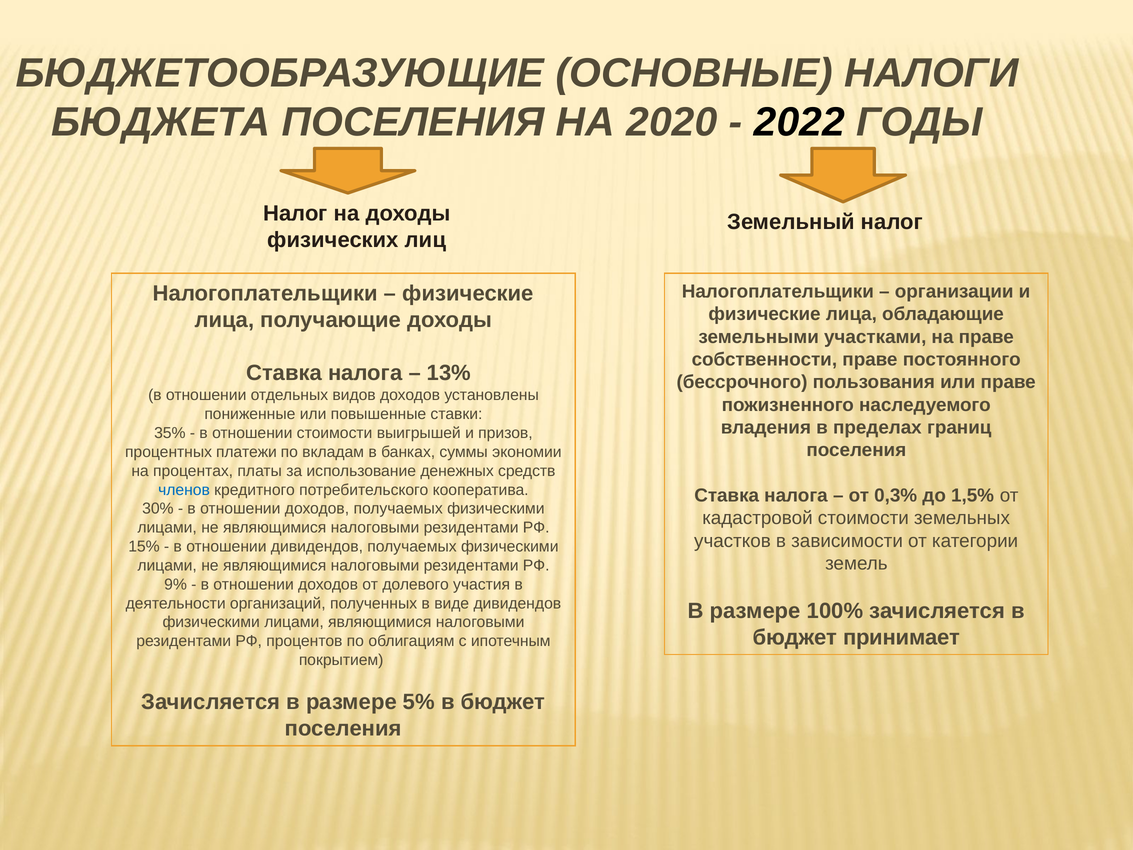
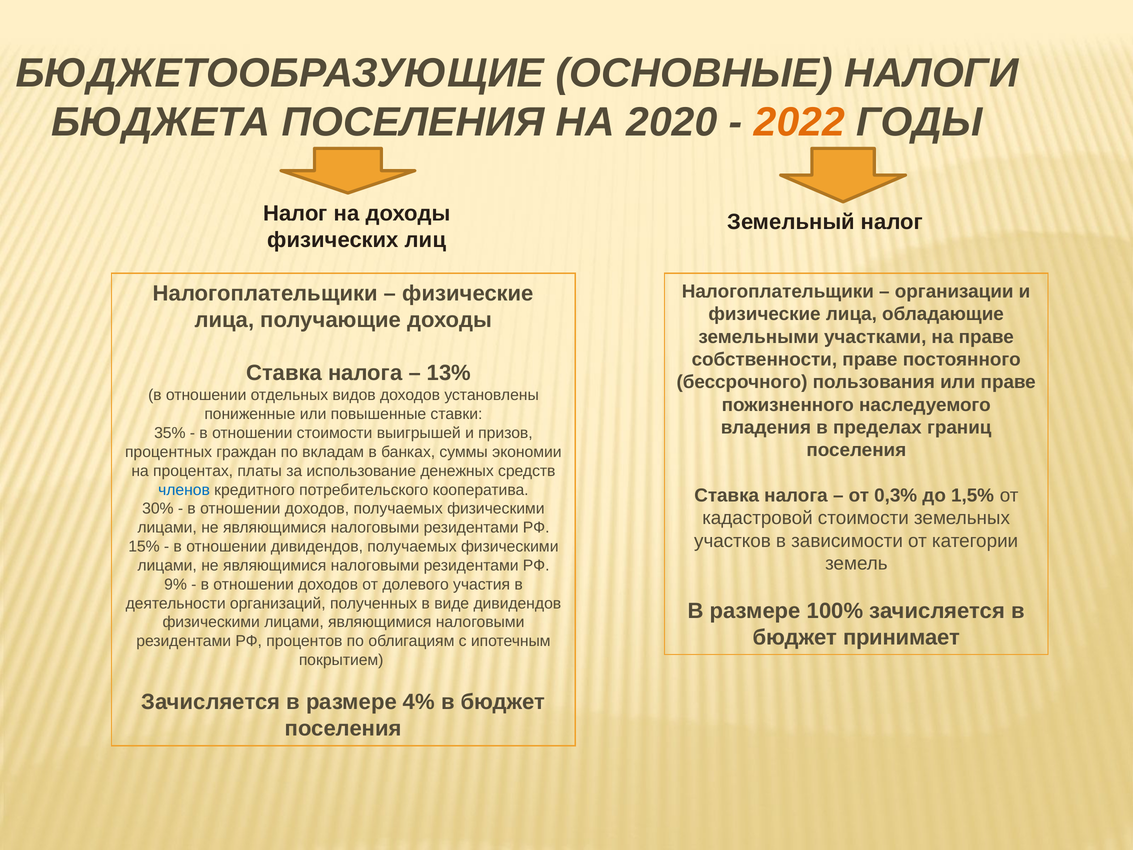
2022 colour: black -> orange (799, 122)
платежи: платежи -> граждан (246, 452)
5%: 5% -> 4% (419, 702)
